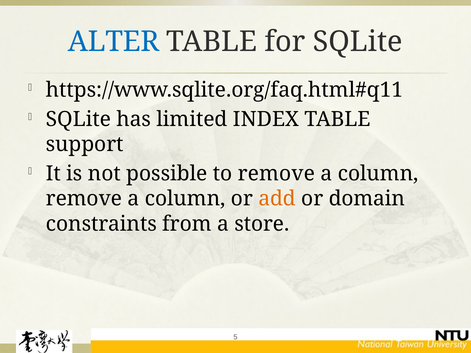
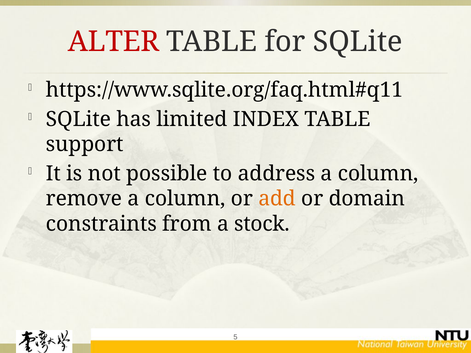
ALTER colour: blue -> red (114, 42)
to remove: remove -> address (276, 174)
store: store -> stock (262, 224)
